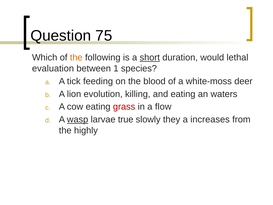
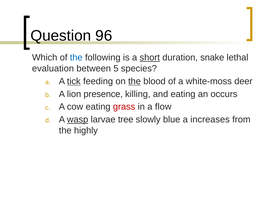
75: 75 -> 96 (104, 36)
the colour: orange -> blue (76, 58)
would: would -> snake (212, 58)
1: 1 -> 5 (116, 68)
tick underline: none -> present (74, 81)
the underline: none -> present (134, 81)
evolution: evolution -> presence (103, 94)
waters: waters -> occurs (224, 94)
true: true -> tree (126, 119)
they: they -> blue (172, 119)
